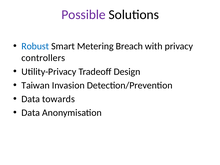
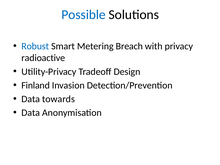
Possible colour: purple -> blue (84, 15)
controllers: controllers -> radioactive (43, 58)
Taiwan: Taiwan -> Finland (36, 85)
